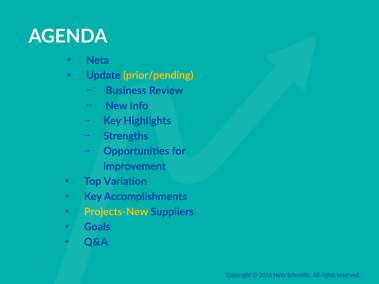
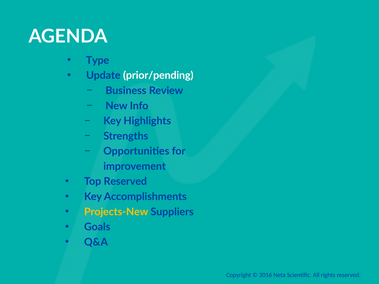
Neta: Neta -> Type (98, 60)
prior/pending colour: yellow -> white (158, 76)
Top Variation: Variation -> Reserved (125, 182)
